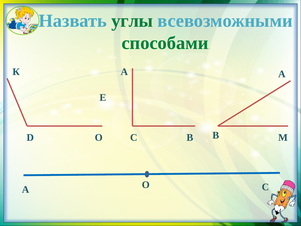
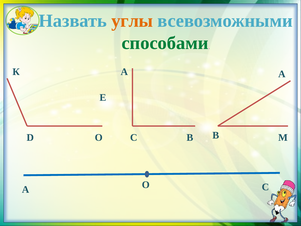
углы colour: green -> orange (132, 21)
